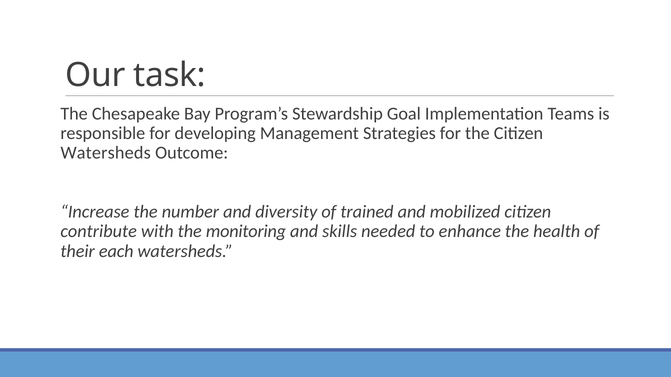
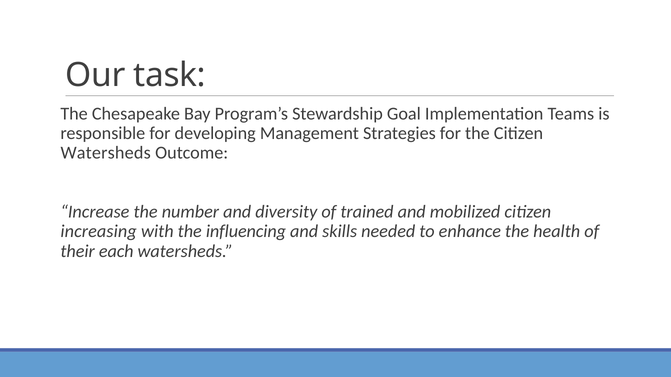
contribute: contribute -> increasing (99, 232)
monitoring: monitoring -> influencing (246, 232)
